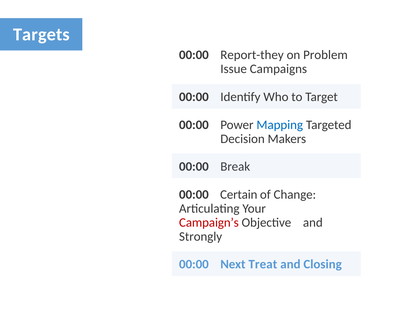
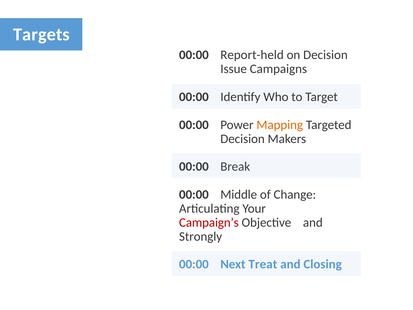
Report-they: Report-they -> Report-held (252, 55)
on Problem: Problem -> Decision (325, 55)
Mapping colour: blue -> orange (280, 125)
Certain: Certain -> Middle (239, 194)
